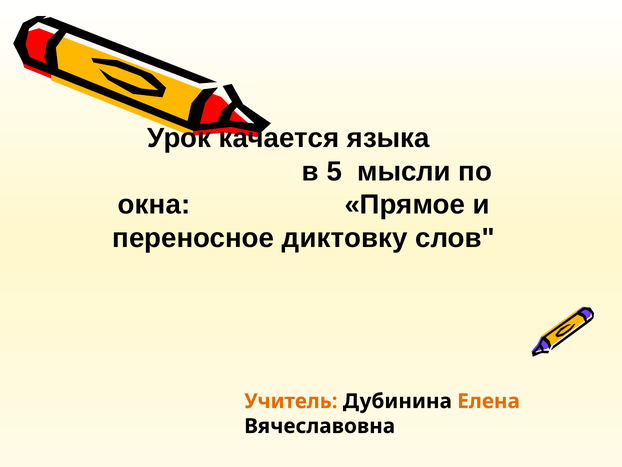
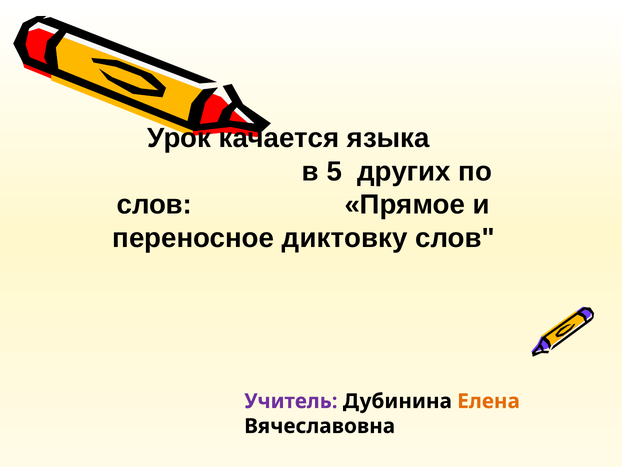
мысли: мысли -> других (404, 171)
окна: окна -> слов (154, 205)
Учитель colour: orange -> purple (291, 401)
